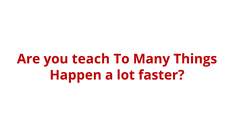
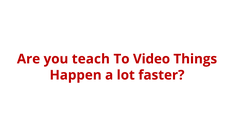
Many: Many -> Video (152, 59)
